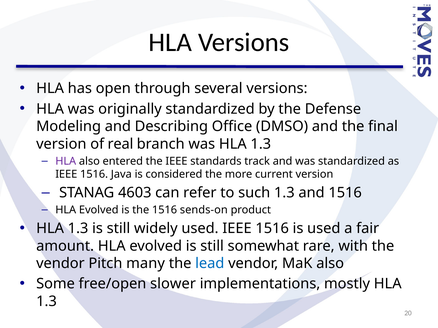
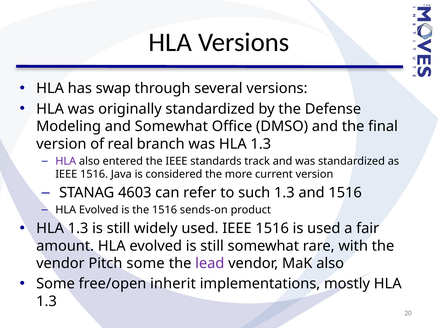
open: open -> swap (113, 89)
and Describing: Describing -> Somewhat (171, 127)
Pitch many: many -> some (146, 264)
lead colour: blue -> purple (210, 264)
slower: slower -> inherit (173, 284)
